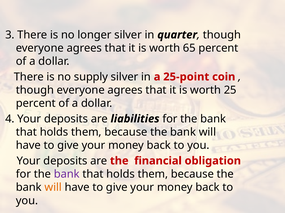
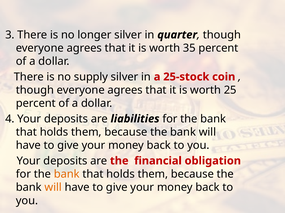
65: 65 -> 35 (189, 48)
25-point: 25-point -> 25-stock (186, 77)
bank colour: purple -> orange (67, 175)
